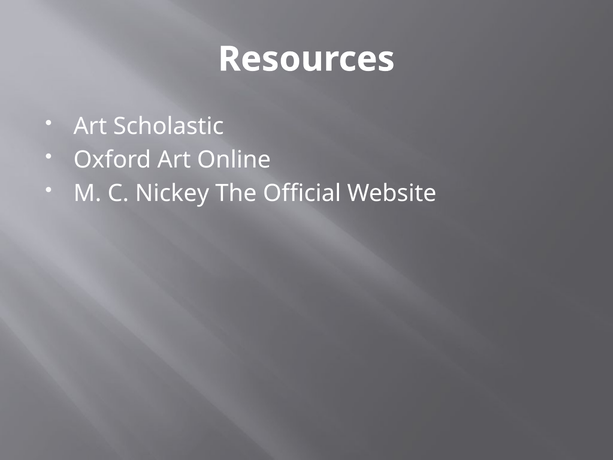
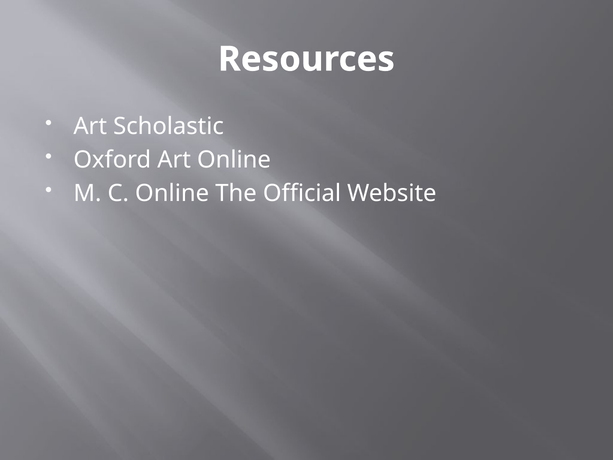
C Nickey: Nickey -> Online (172, 193)
